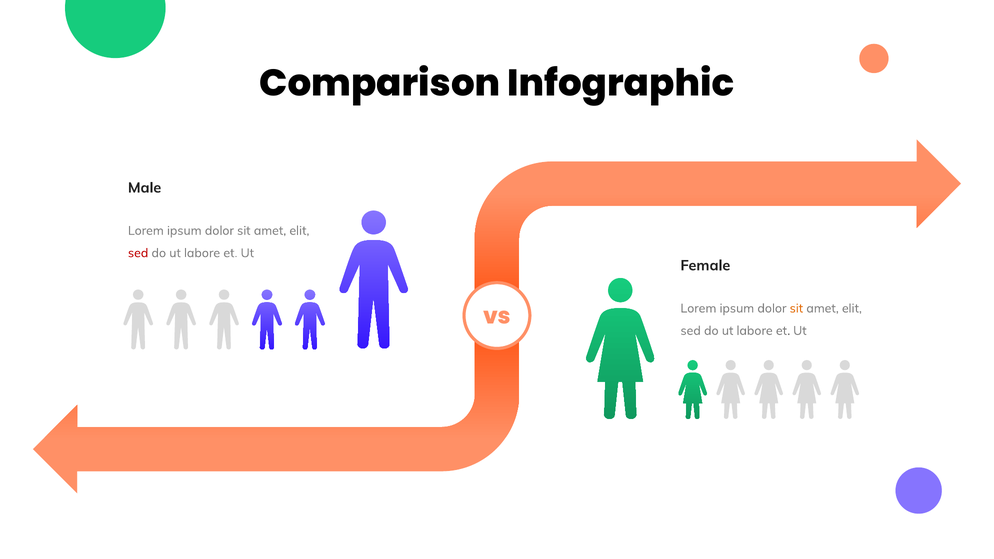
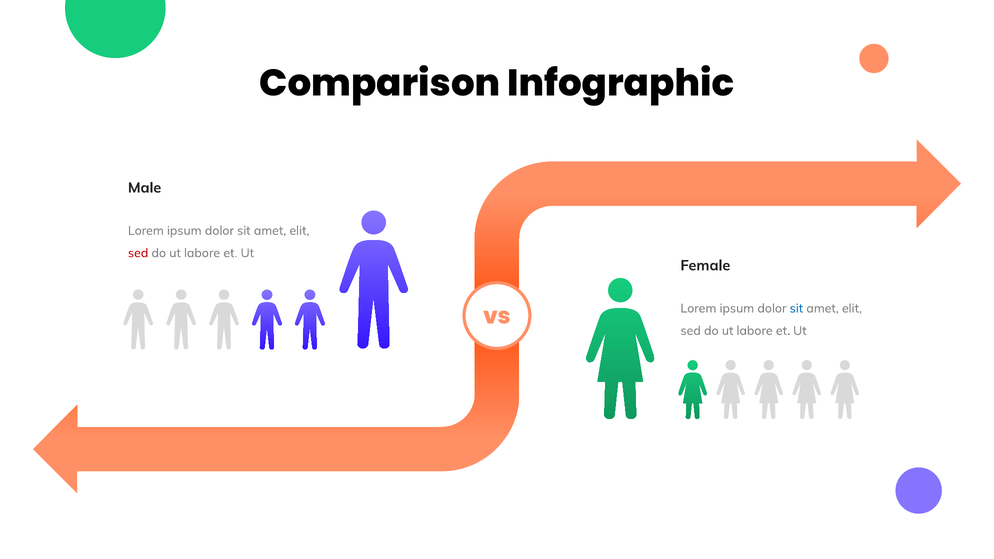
sit colour: orange -> blue (796, 308)
